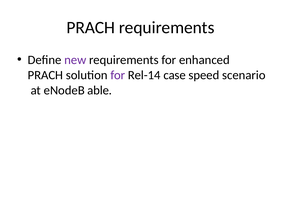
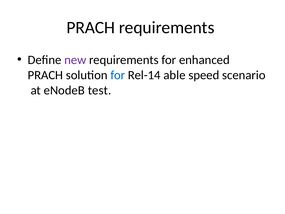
for colour: purple -> blue (118, 75)
case: case -> able (174, 75)
able: able -> test (100, 90)
